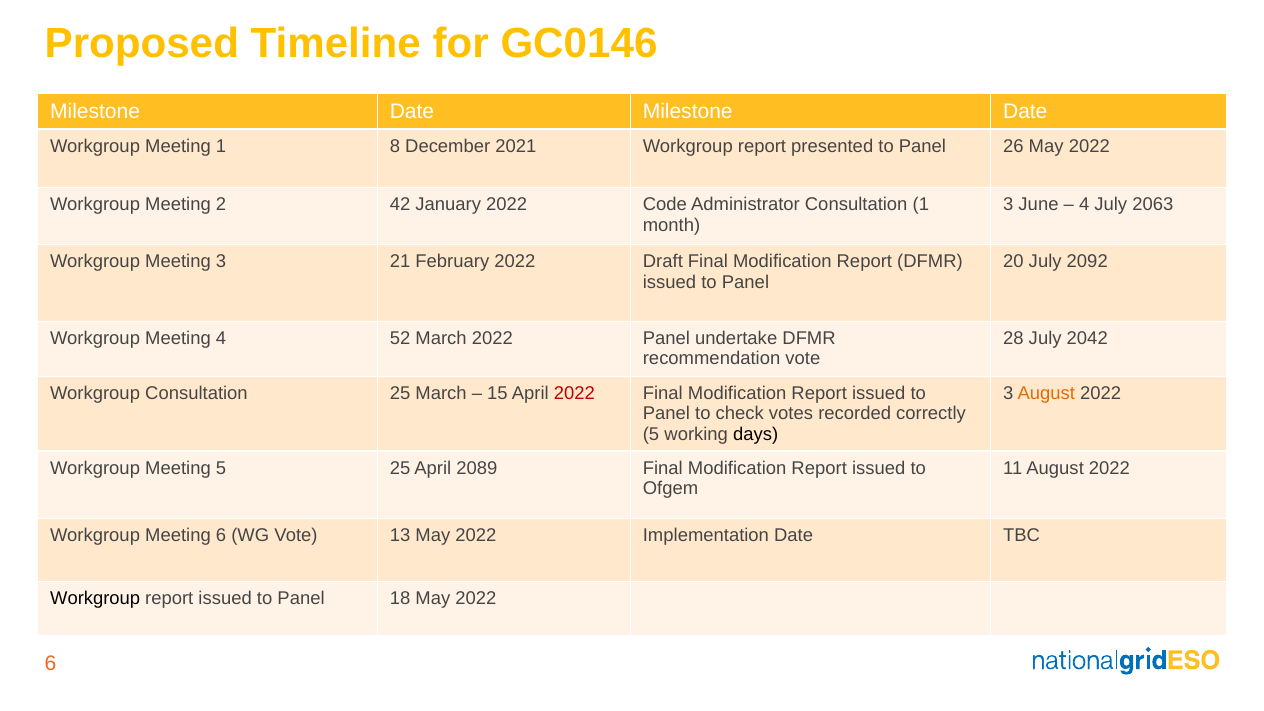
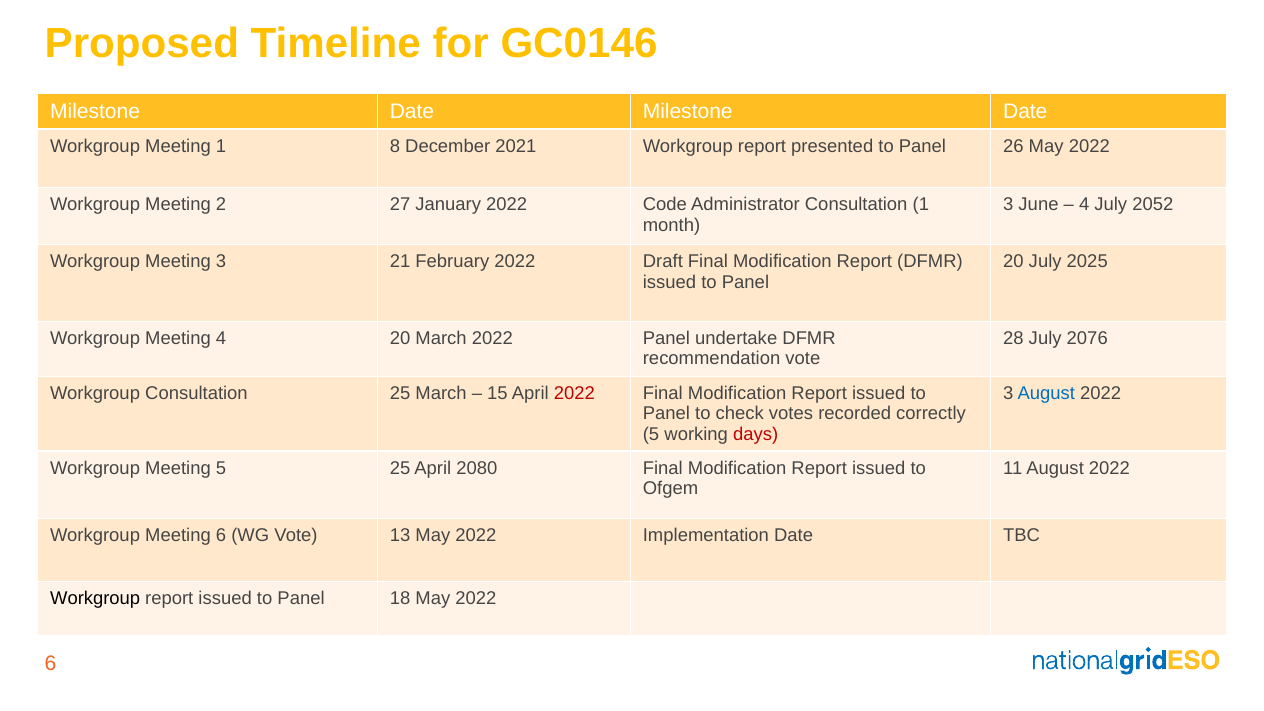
42: 42 -> 27 (400, 205)
2063: 2063 -> 2052 (1153, 205)
2092: 2092 -> 2025 (1087, 262)
4 52: 52 -> 20 (400, 338)
2042: 2042 -> 2076 (1087, 338)
August colour: orange -> blue (1046, 393)
days colour: black -> red (756, 435)
2089: 2089 -> 2080 (477, 468)
